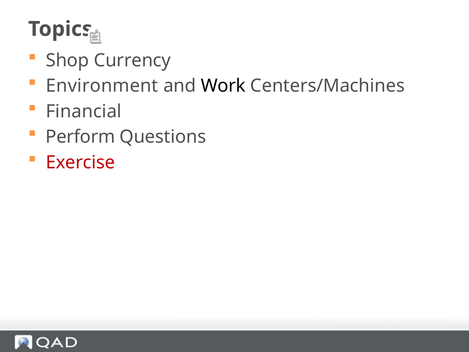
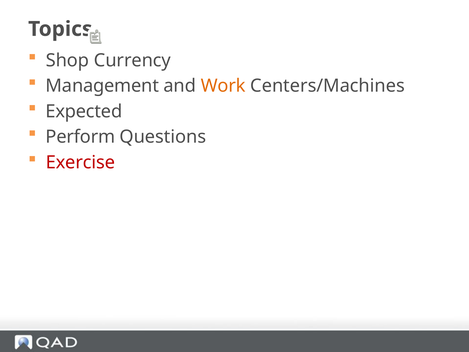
Environment: Environment -> Management (102, 86)
Work colour: black -> orange (223, 86)
Financial: Financial -> Expected (84, 111)
